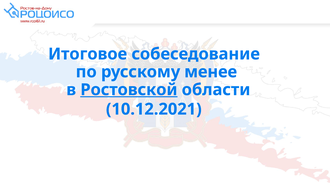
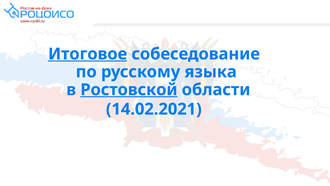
Итоговое underline: none -> present (88, 54)
менее: менее -> языка (211, 72)
10.12.2021: 10.12.2021 -> 14.02.2021 (154, 109)
